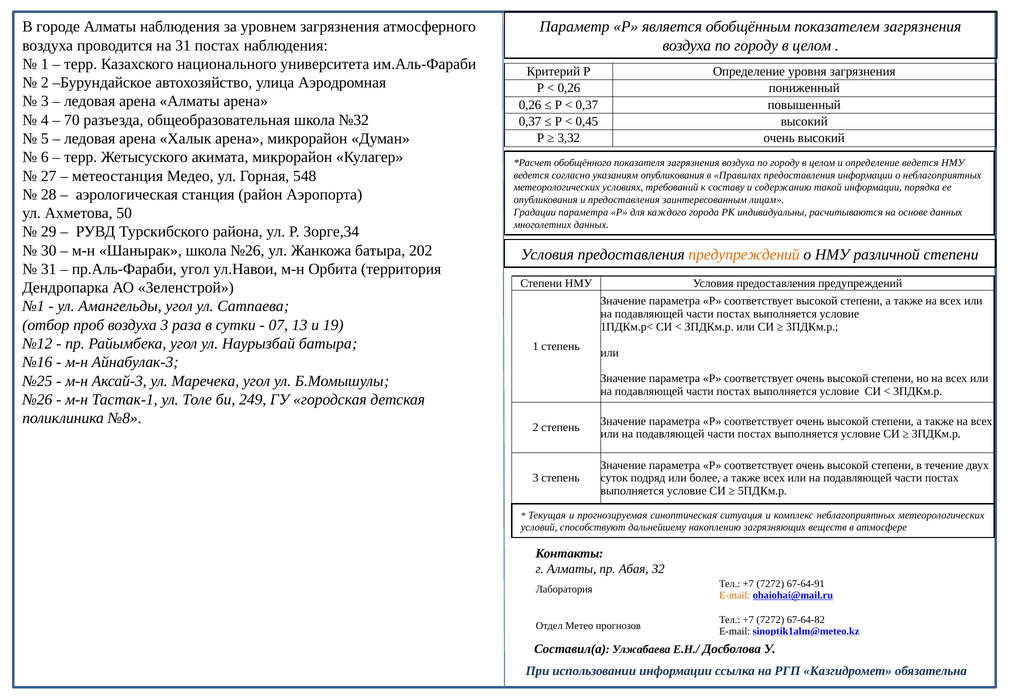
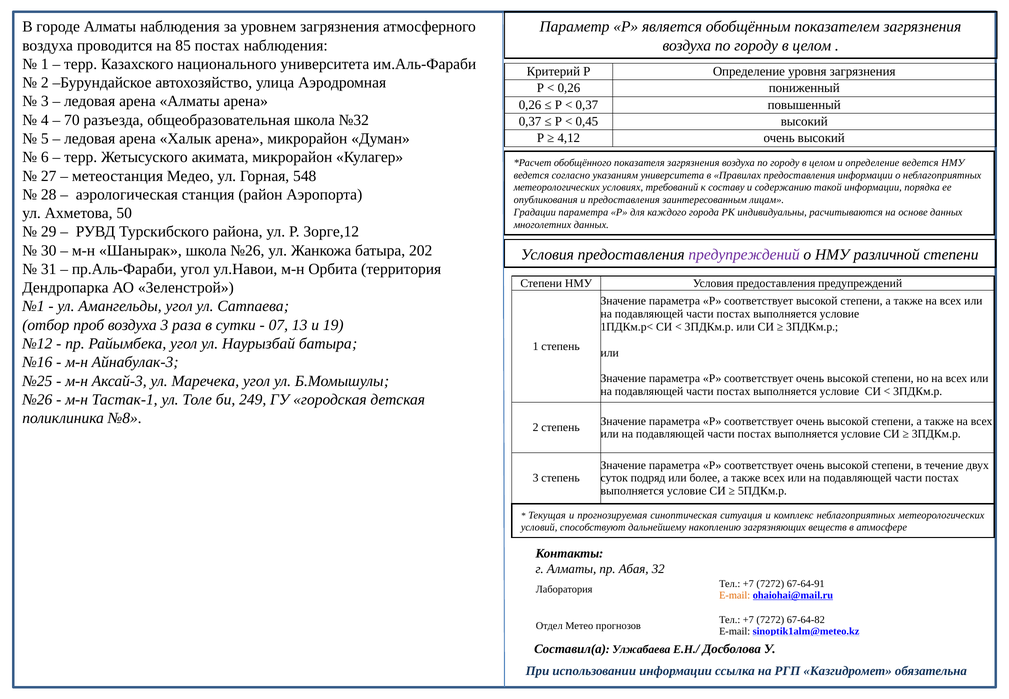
на 31: 31 -> 85 (183, 45)
3,32: 3,32 -> 4,12 (569, 138)
указаниям опубликования: опубликования -> университета (672, 175)
Зорге,34: Зорге,34 -> Зорге,12 (331, 232)
предупреждений colour: orange -> purple (744, 254)
